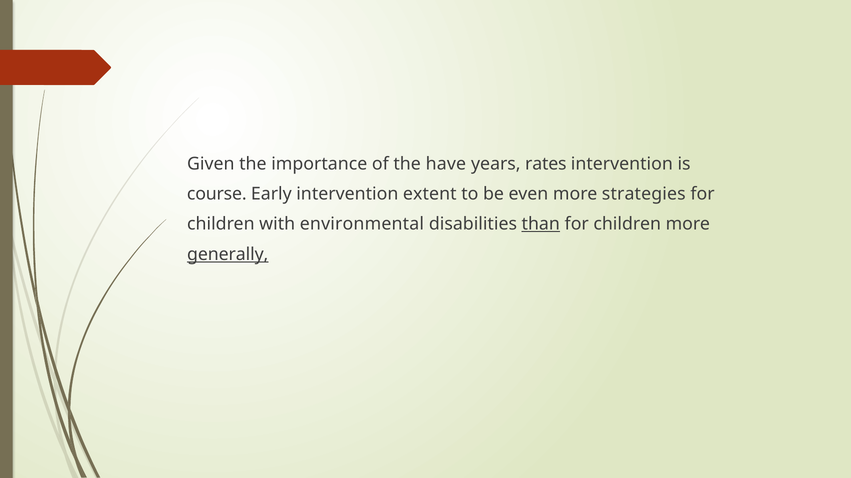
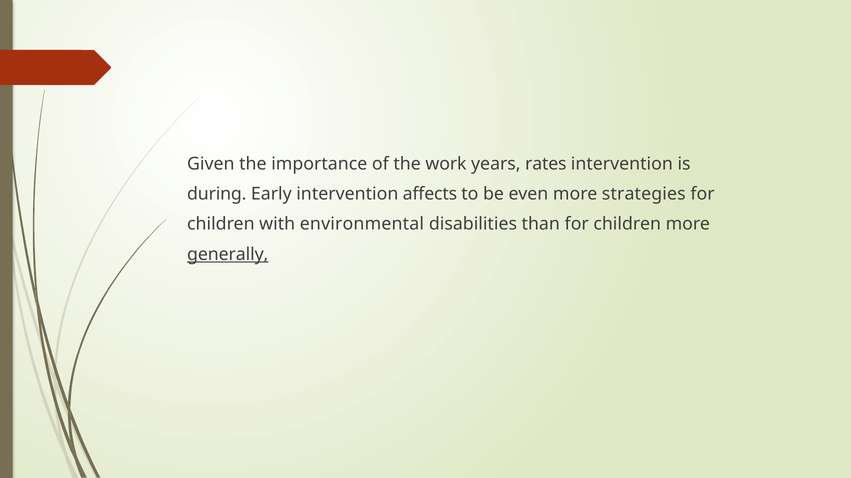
have: have -> work (446, 164)
course: course -> during (217, 194)
extent: extent -> affects (430, 194)
than underline: present -> none (541, 224)
